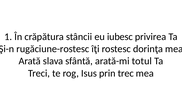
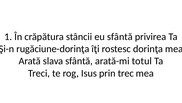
eu iubesc: iubesc -> sfântă (120, 36)
rugăciune-rostesc: rugăciune-rostesc -> rugăciune-dorinţa (53, 49)
